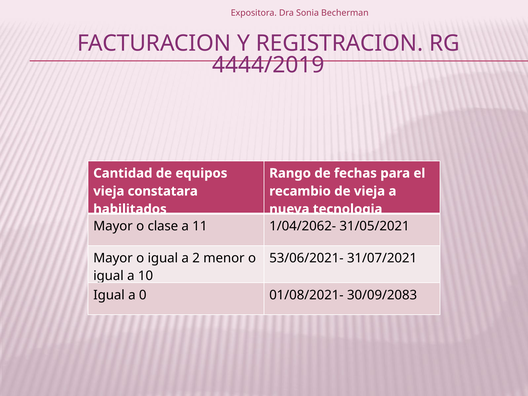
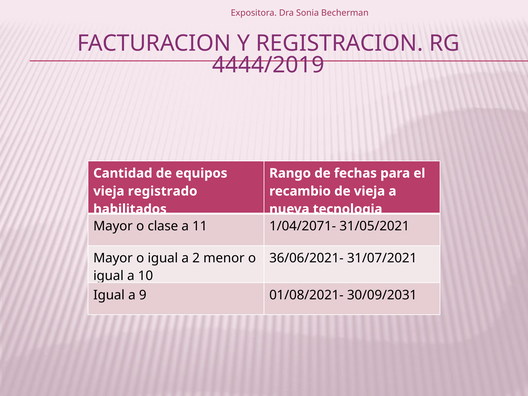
constatara: constatara -> registrado (163, 191)
1/04/2062-: 1/04/2062- -> 1/04/2071- (303, 226)
53/06/2021-: 53/06/2021- -> 36/06/2021- (306, 258)
0: 0 -> 9 (143, 295)
30/09/2083: 30/09/2083 -> 30/09/2031 (382, 295)
